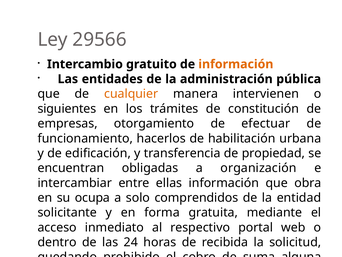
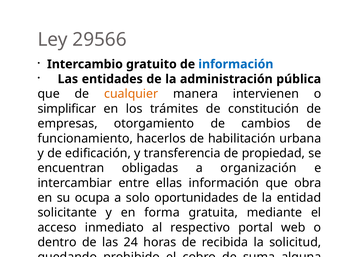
información colour: orange -> blue (236, 64)
siguientes: siguientes -> simplificar (67, 109)
efectuar: efectuar -> cambios (266, 123)
comprendidos: comprendidos -> oportunidades (196, 197)
